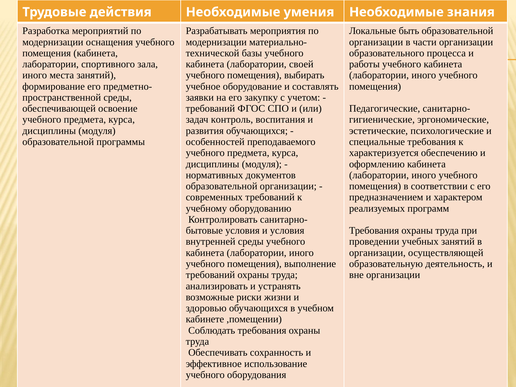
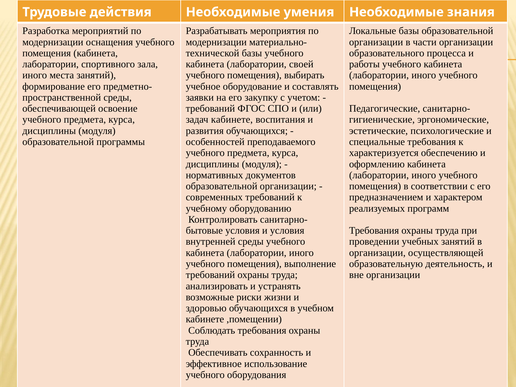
Локальные быть: быть -> базы (409, 31)
задач контроль: контроль -> кабинете (232, 120)
